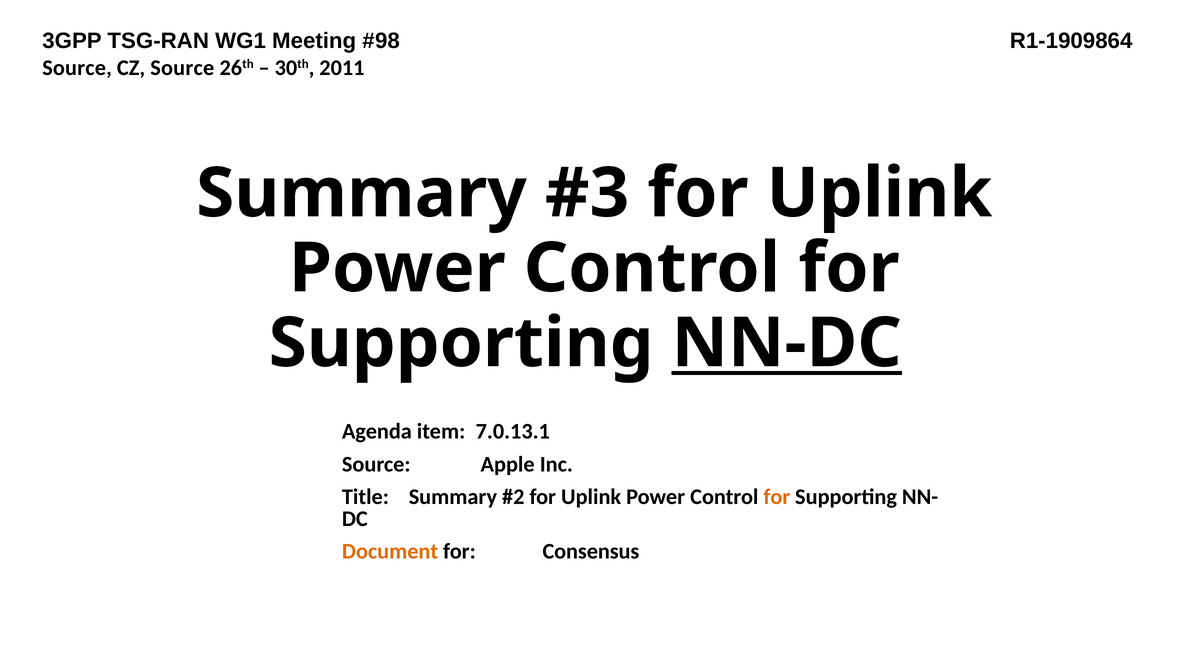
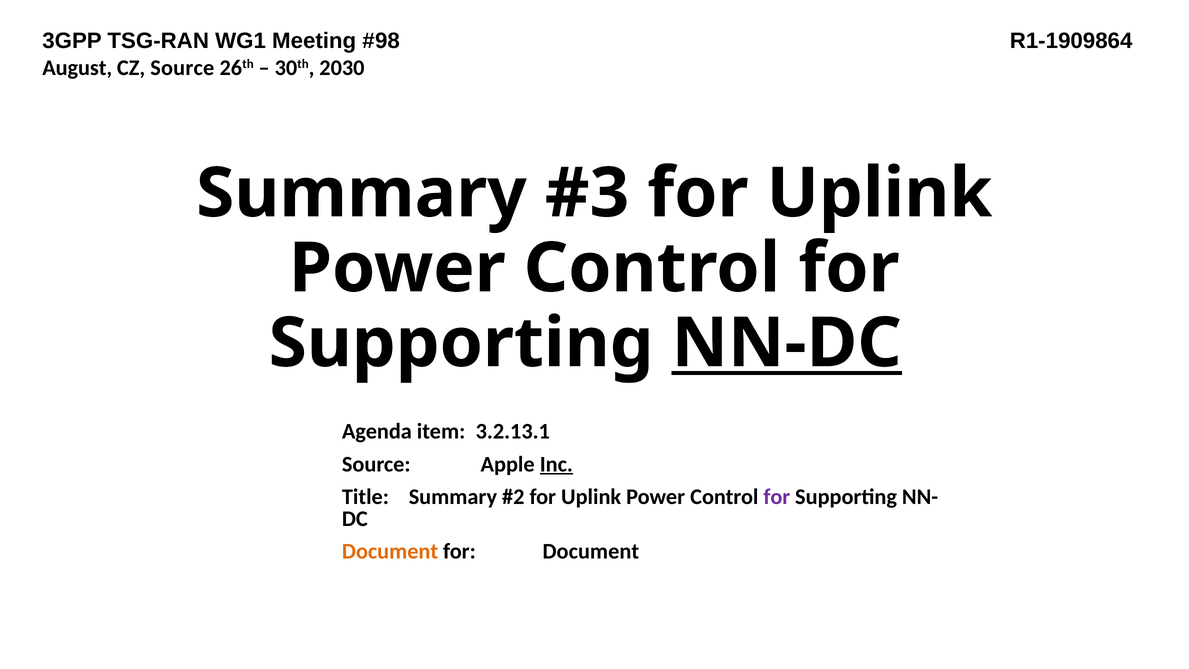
Source: Source -> August (77, 68)
2011: 2011 -> 2030 (342, 68)
7.0.13.1: 7.0.13.1 -> 3.2.13.1 (513, 431)
Inc underline: none -> present (556, 464)
for colour: orange -> purple (777, 497)
for Consensus: Consensus -> Document (591, 551)
